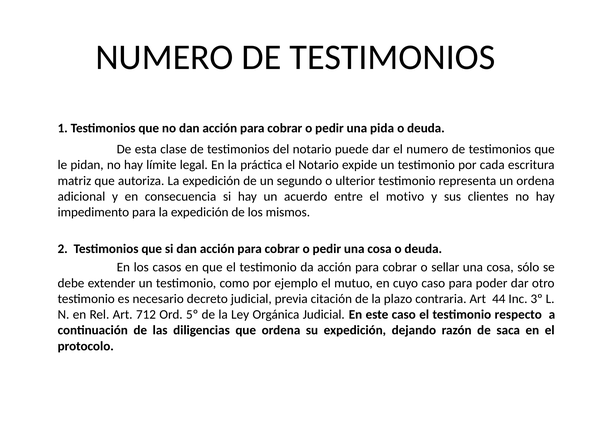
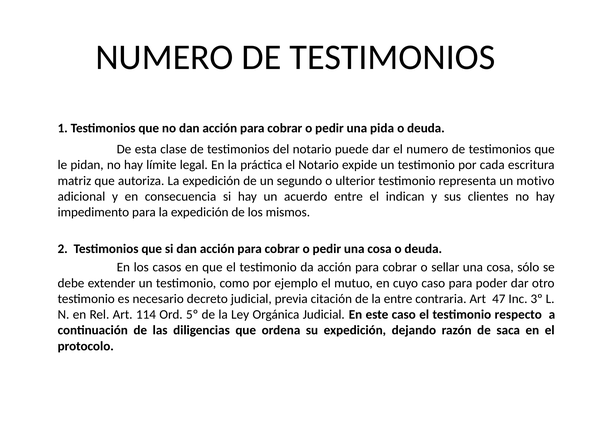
un ordena: ordena -> motivo (535, 181)
motivo: motivo -> indican (405, 197)
la plazo: plazo -> entre (398, 299)
44: 44 -> 47 (499, 299)
712: 712 -> 114 (146, 315)
